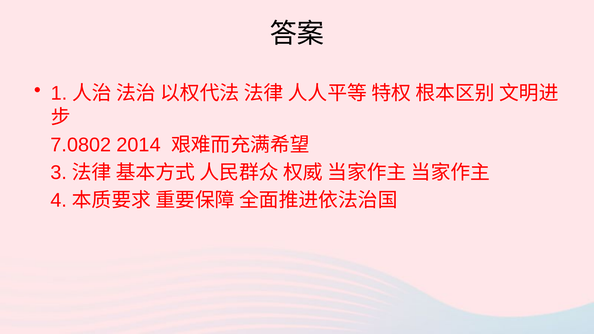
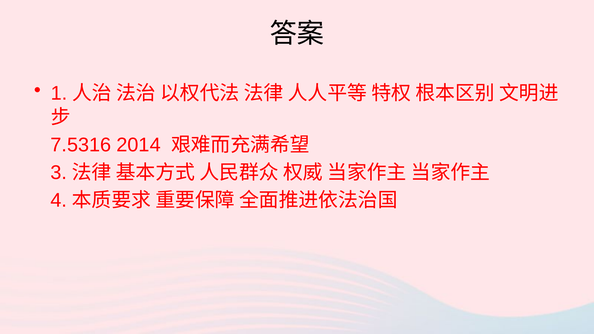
7.0802: 7.0802 -> 7.5316 (81, 145)
